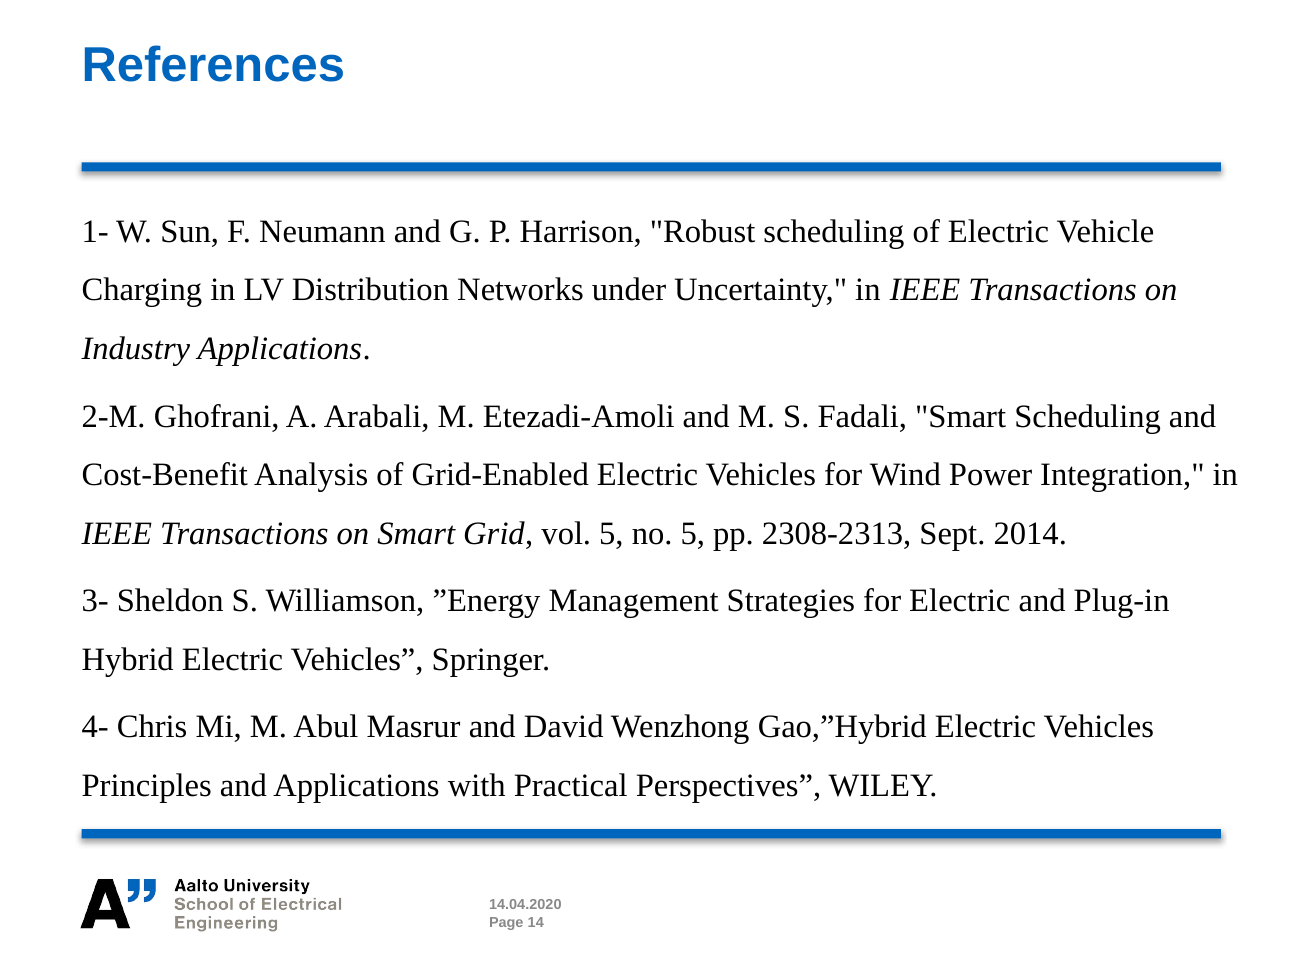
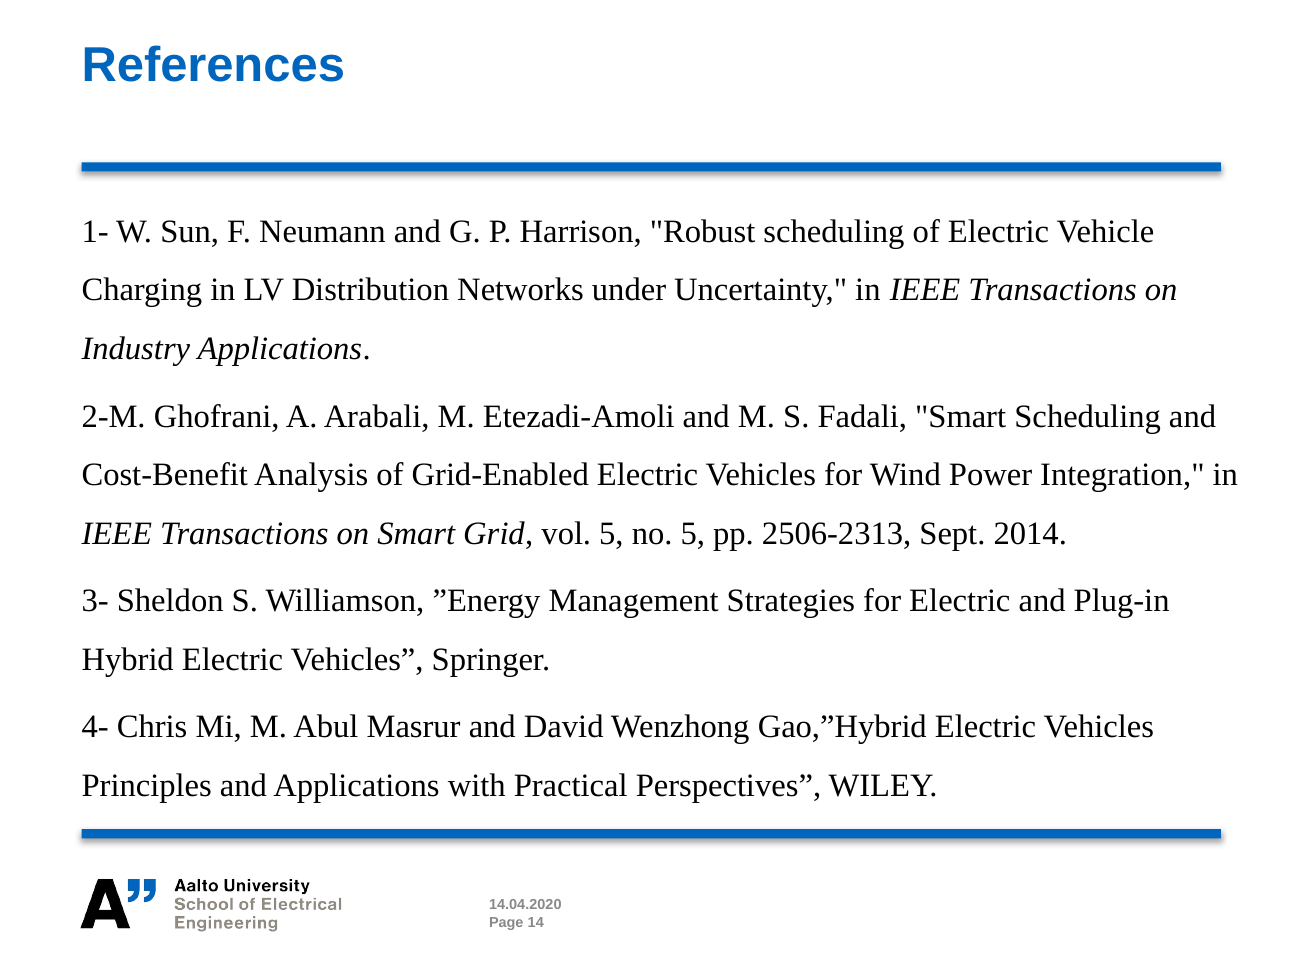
2308-2313: 2308-2313 -> 2506-2313 (837, 534)
